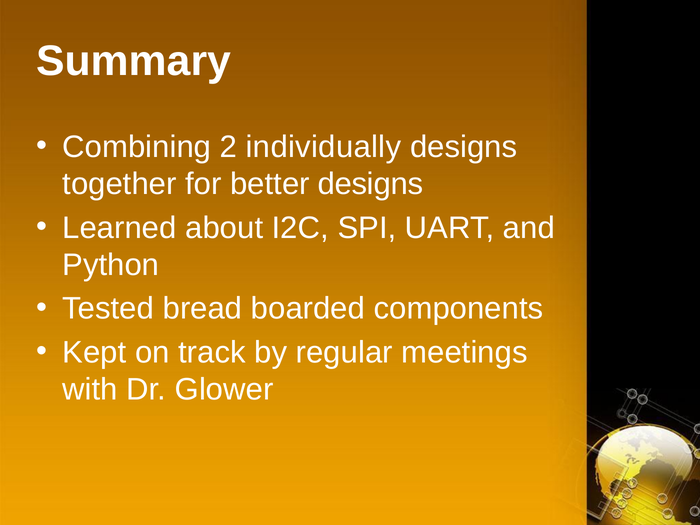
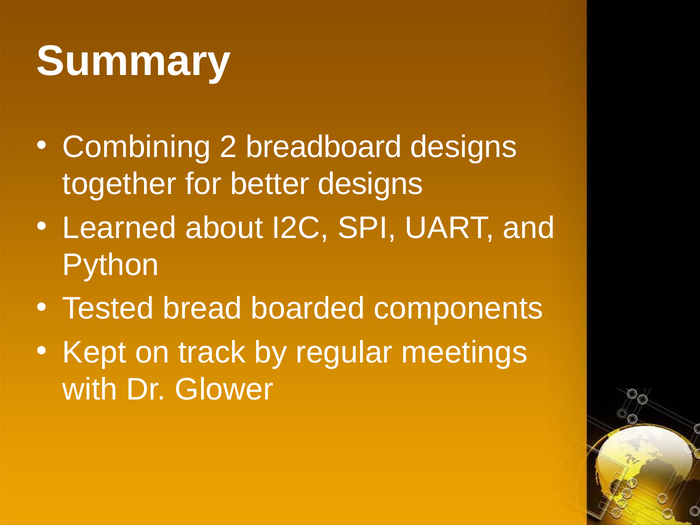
individually: individually -> breadboard (324, 147)
